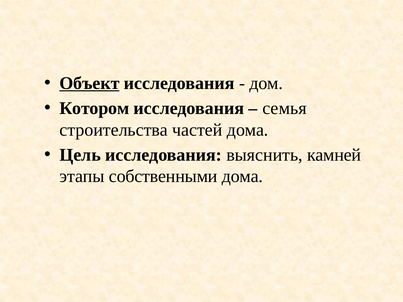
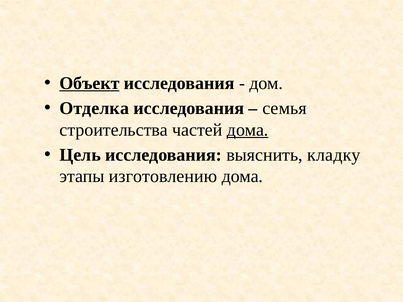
Котором: Котором -> Отделка (94, 108)
дома underline: none -> present (248, 130)
камней: камней -> кладку (334, 155)
собственными: собственными -> изготовлению (163, 176)
